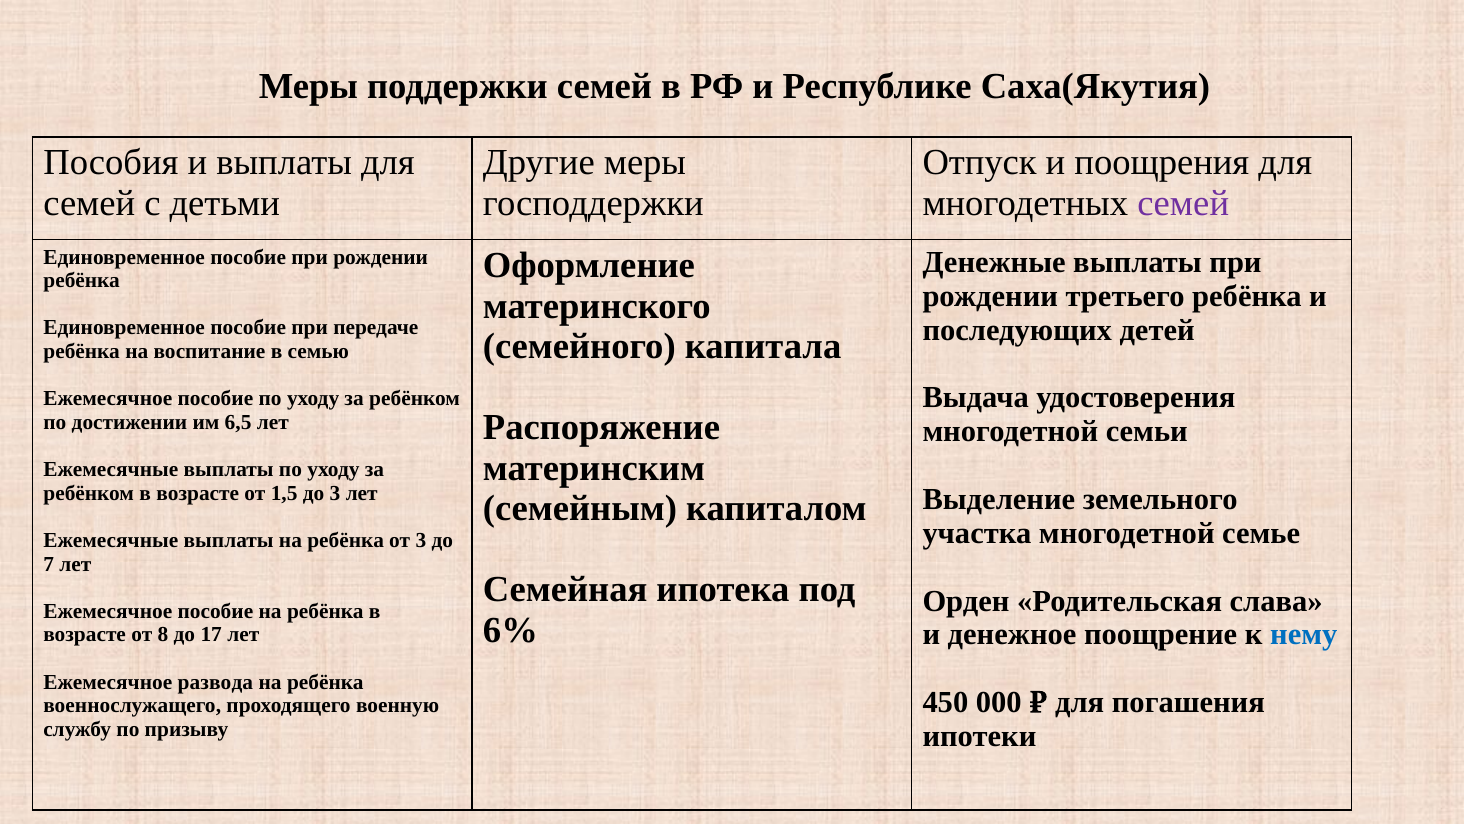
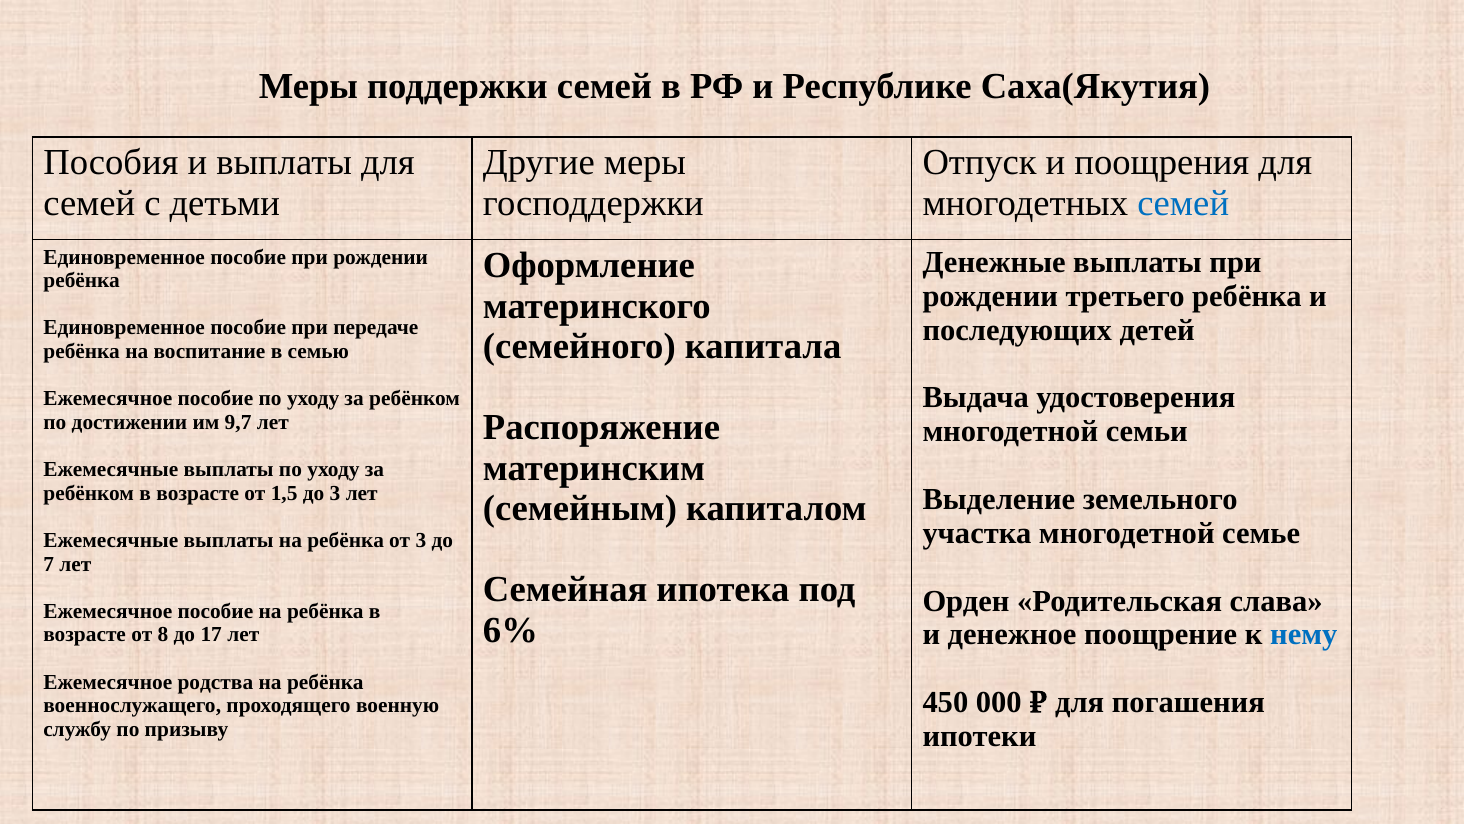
семей colour: purple -> blue (1183, 203)
6,5: 6,5 -> 9,7 (238, 422)
развода: развода -> родства (215, 682)
